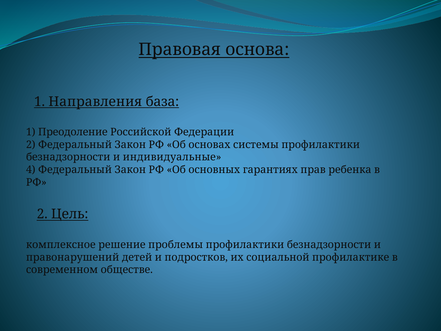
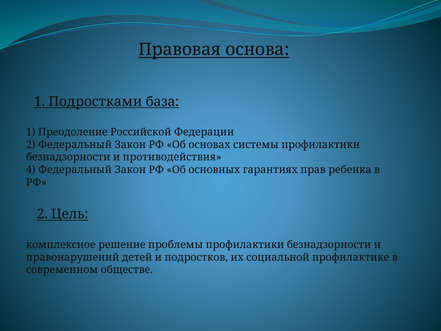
Направления: Направления -> Подростками (95, 102)
индивидуальные: индивидуальные -> противодействия (172, 157)
